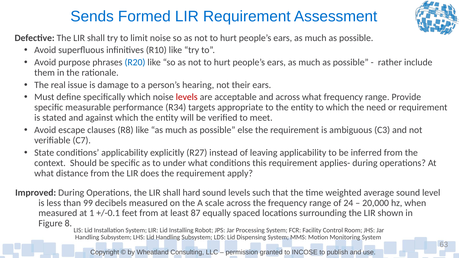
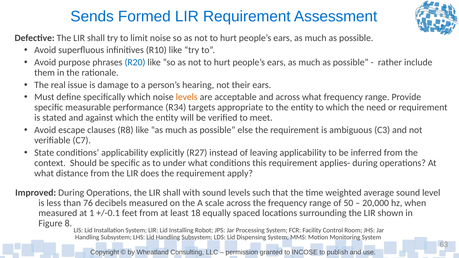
levels colour: red -> orange (187, 97)
hard: hard -> with (191, 193)
99: 99 -> 76 (88, 203)
24: 24 -> 50 (348, 203)
87: 87 -> 18 (196, 213)
